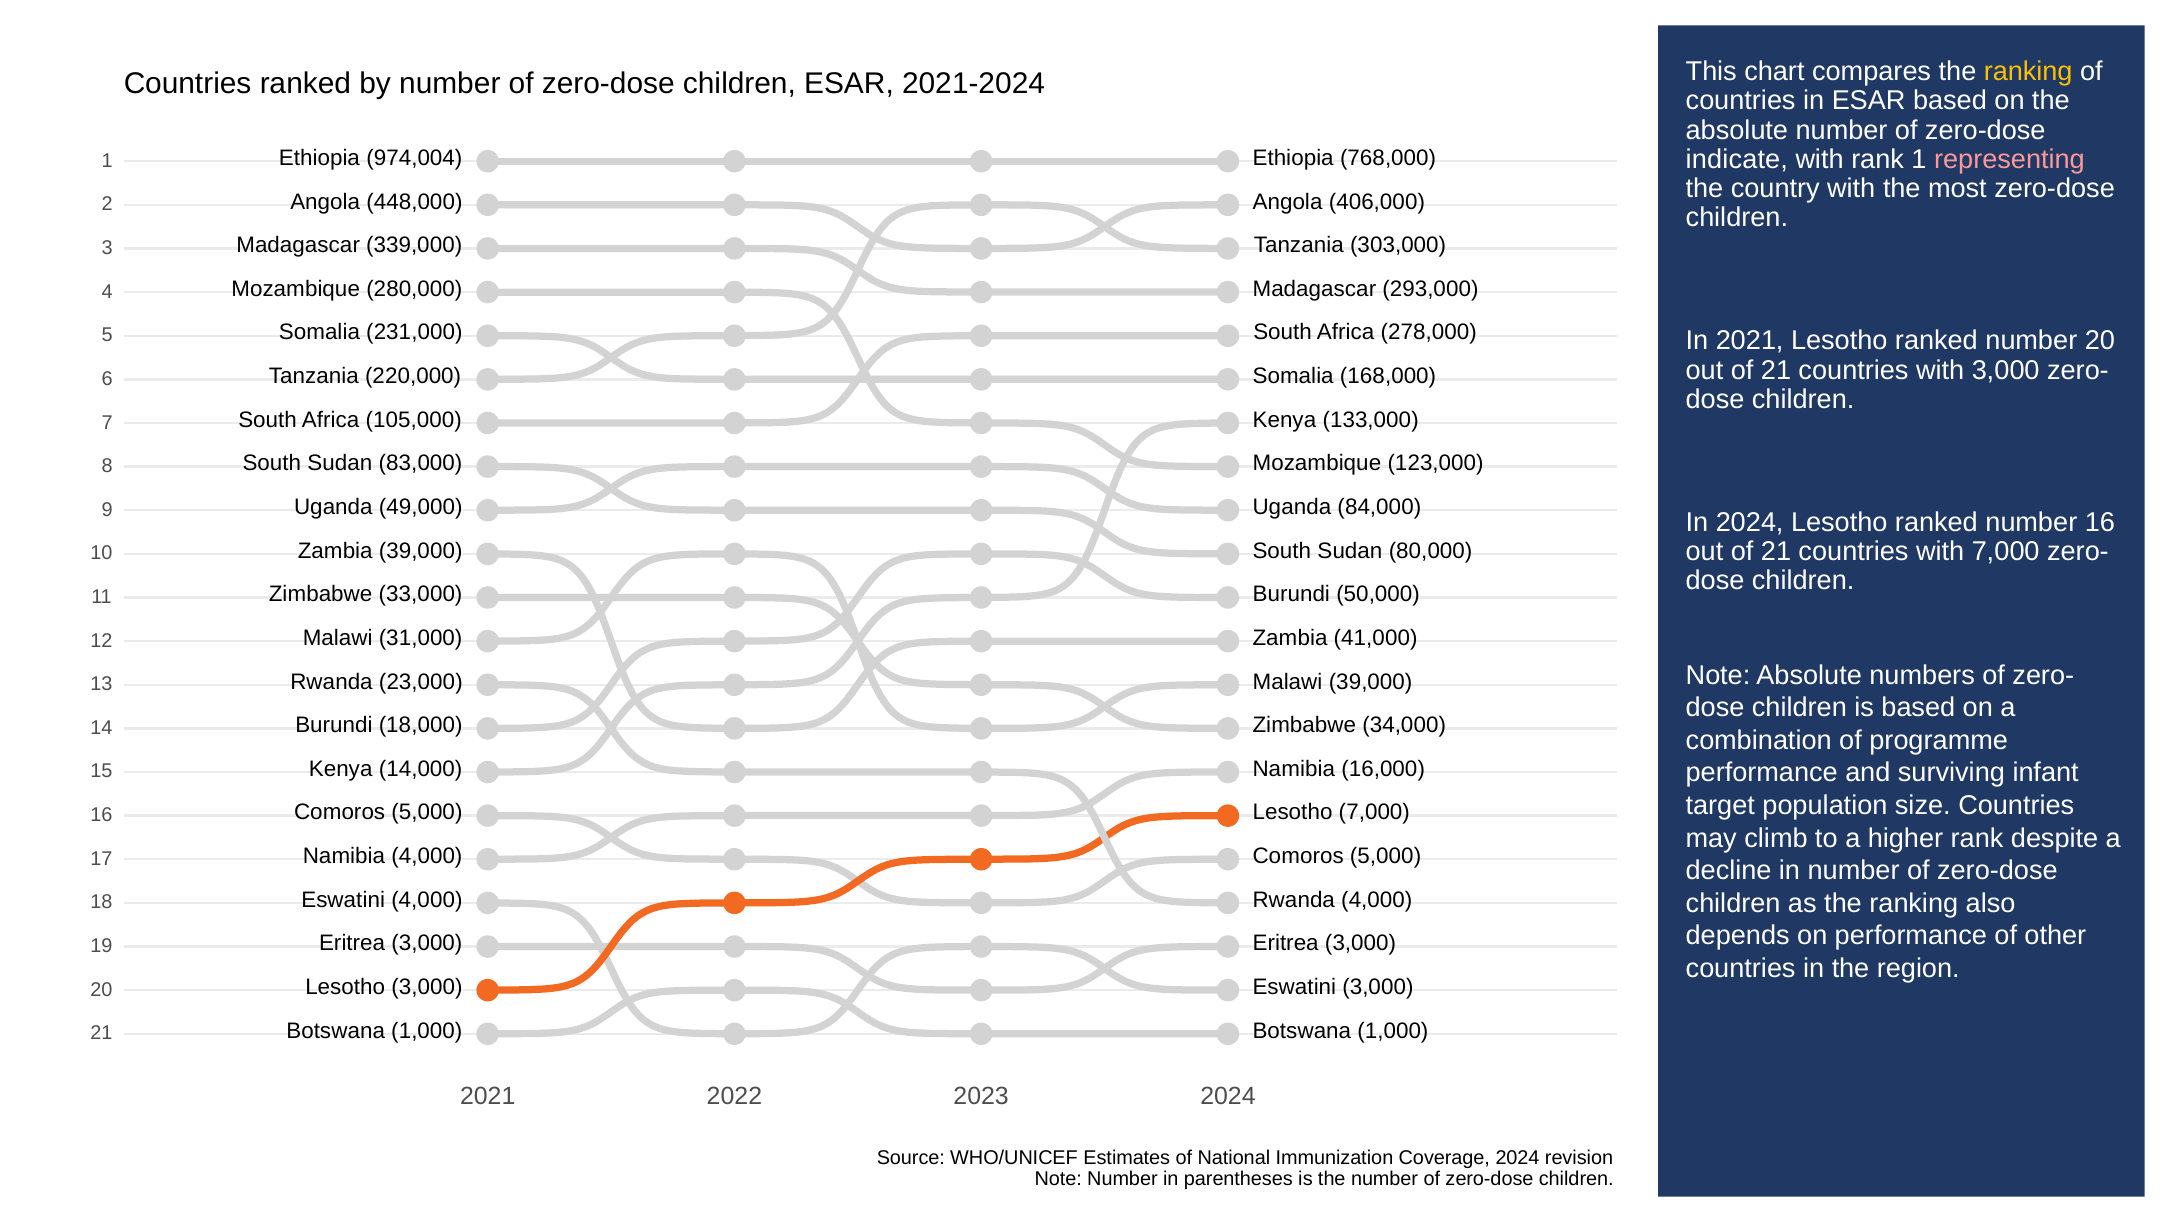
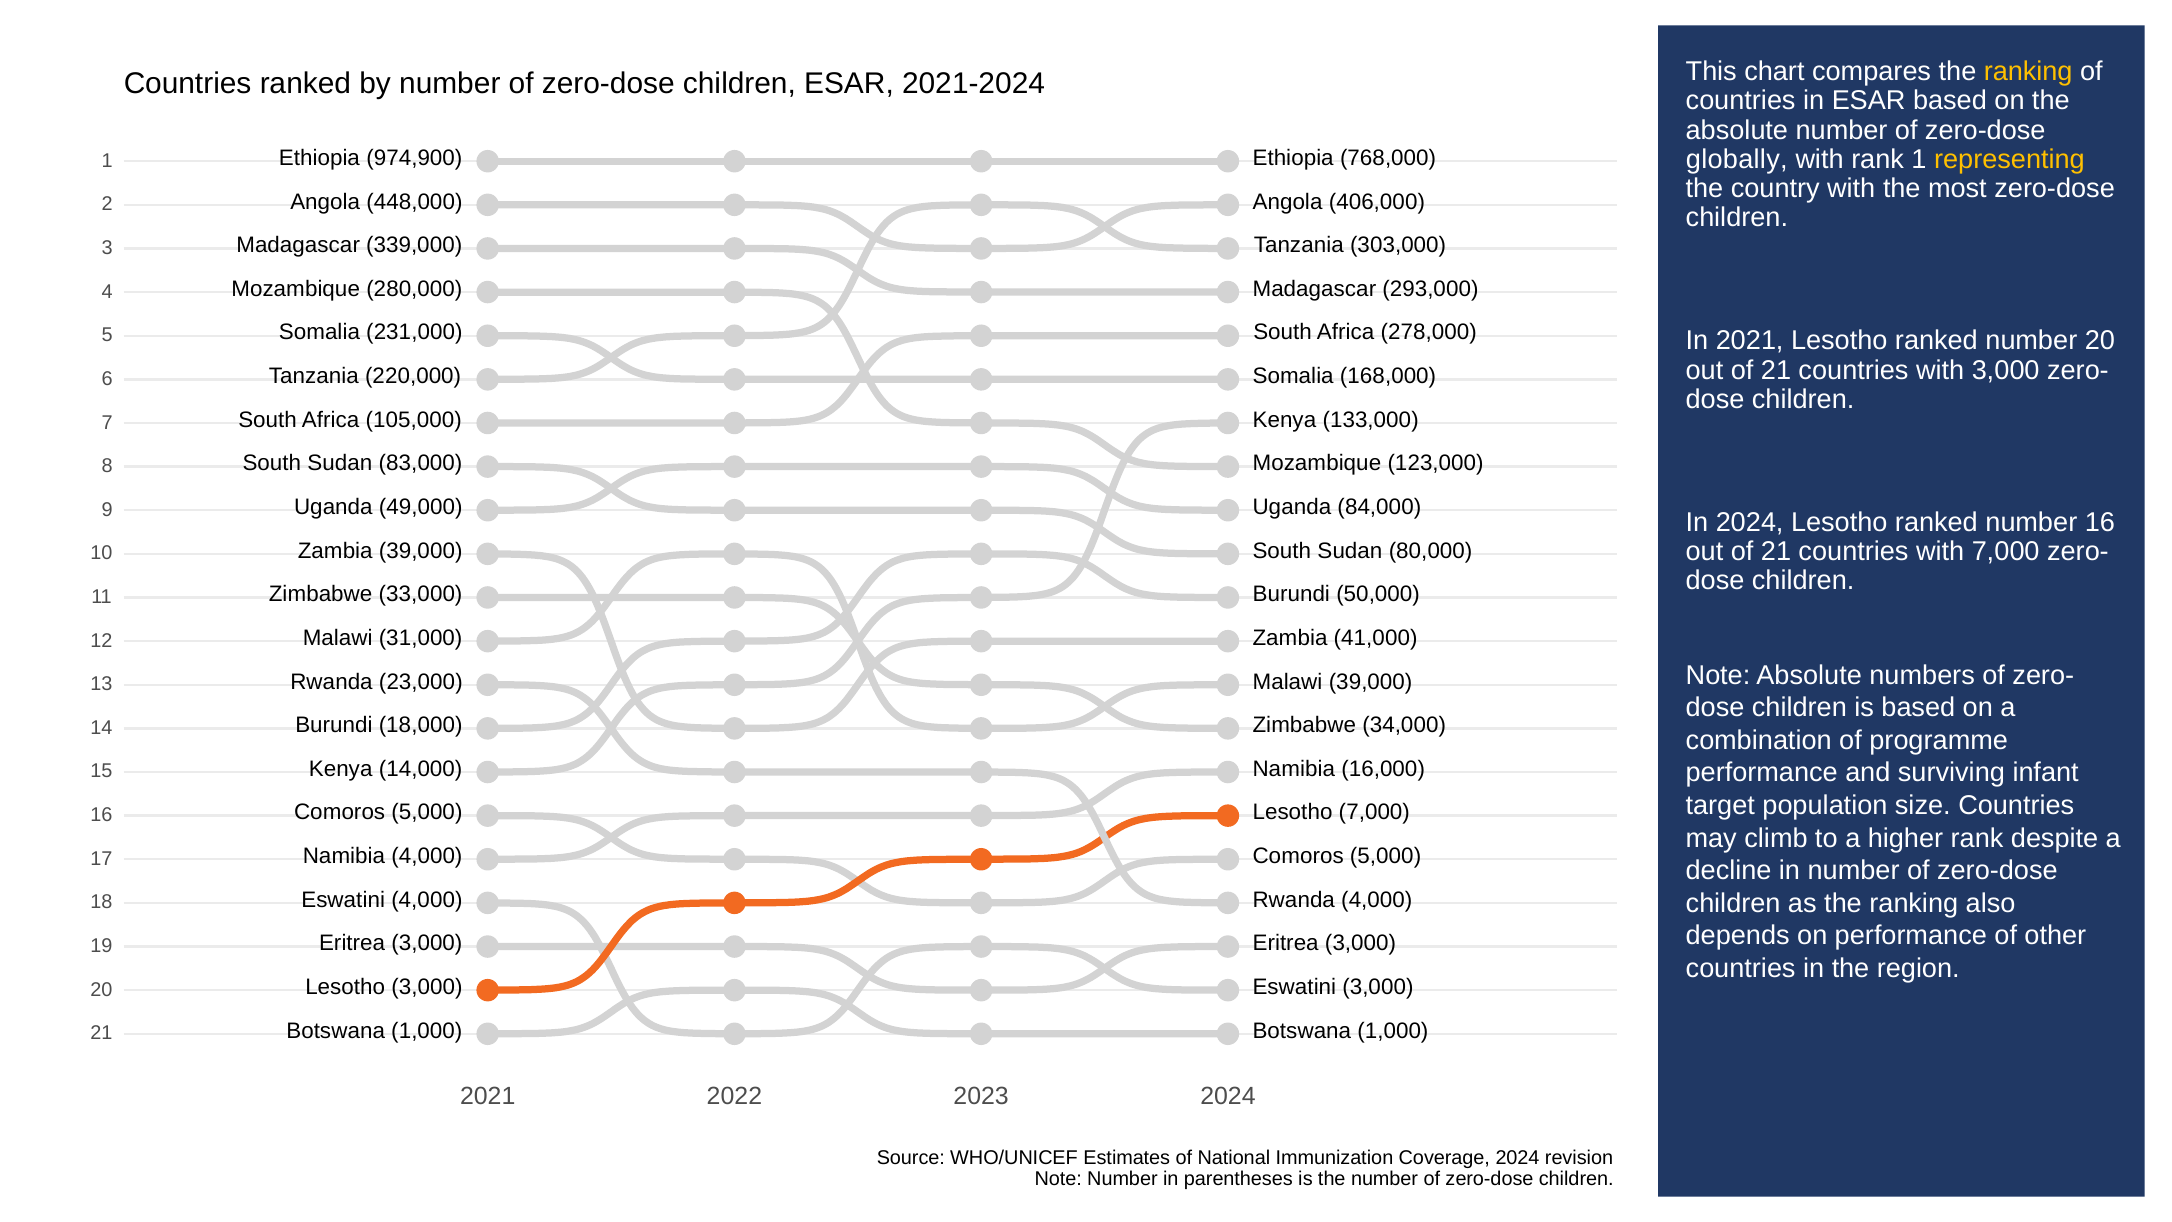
indicate: indicate -> globally (1737, 159)
representing colour: pink -> yellow (2009, 159)
974,004: 974,004 -> 974,900 (414, 158)
